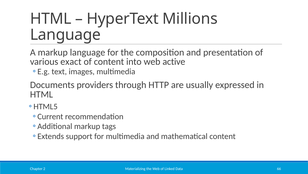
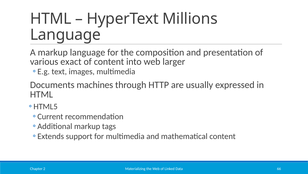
active: active -> larger (174, 61)
providers: providers -> machines (95, 85)
